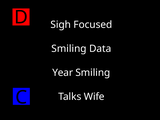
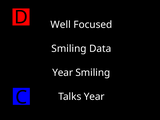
Sigh: Sigh -> Well (61, 25)
Talks Wife: Wife -> Year (94, 97)
